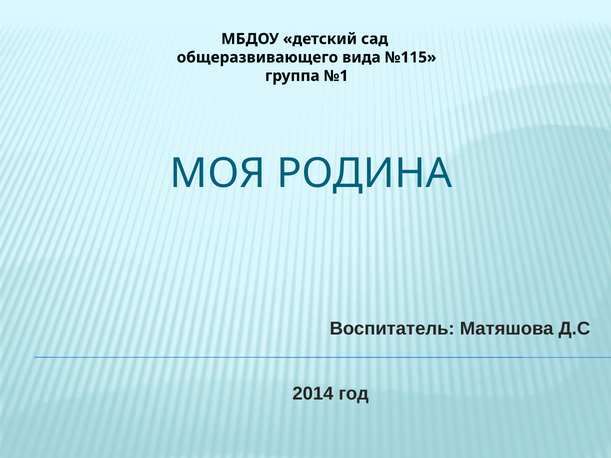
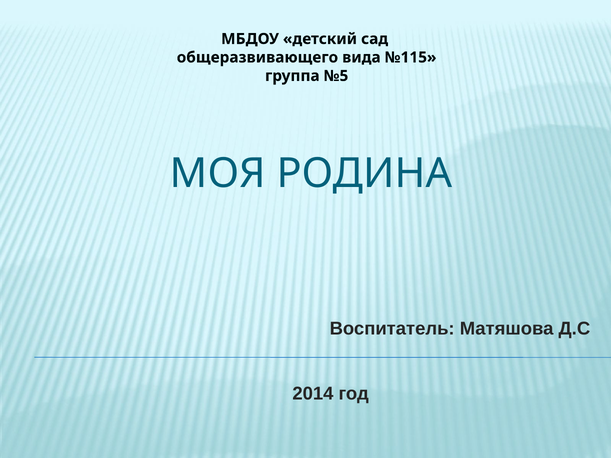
№1: №1 -> №5 (336, 76)
